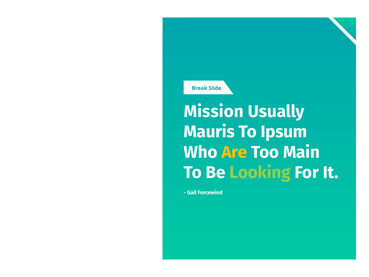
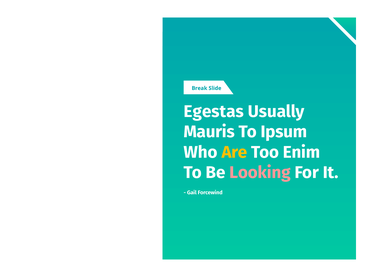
Mission: Mission -> Egestas (214, 111)
Main: Main -> Enim (301, 152)
Looking colour: light green -> pink (260, 172)
